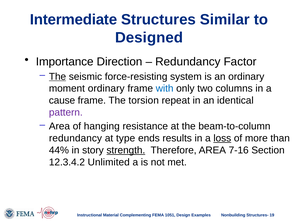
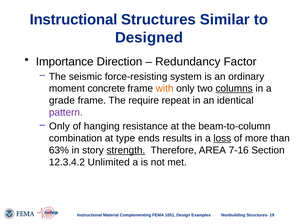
Intermediate: Intermediate -> Instructional (74, 20)
The underline: present -> none (58, 77)
moment ordinary: ordinary -> concrete (106, 89)
with colour: blue -> orange (165, 89)
columns underline: none -> present (234, 89)
cause: cause -> grade (62, 101)
torsion: torsion -> require (144, 101)
Area: Area -> Only (59, 126)
redundancy: redundancy -> combination (76, 138)
44%: 44% -> 63% (59, 150)
